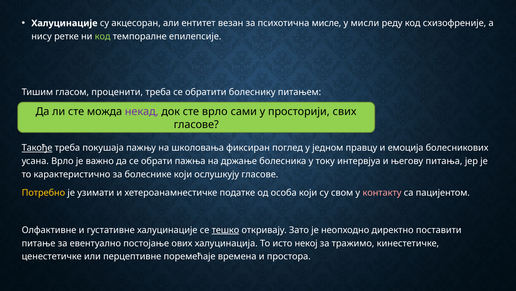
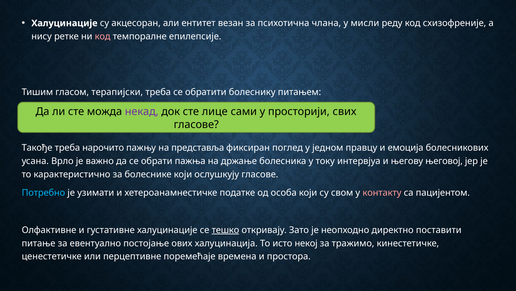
мисле: мисле -> члана (326, 23)
код colour: light green -> pink (103, 36)
проценити: проценити -> терапијски (117, 92)
сте врло: врло -> лице (215, 111)
Такође underline: present -> none (37, 148)
покушаја: покушаја -> нарочито (103, 148)
школовања: школовања -> представља (198, 148)
питања: питања -> његовој (444, 161)
Потребно colour: yellow -> light blue (43, 192)
